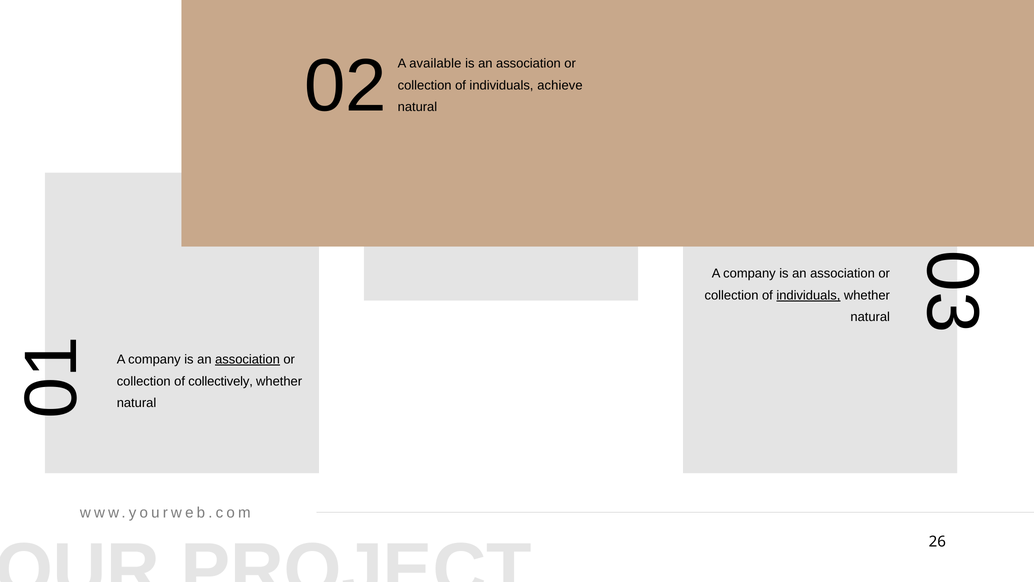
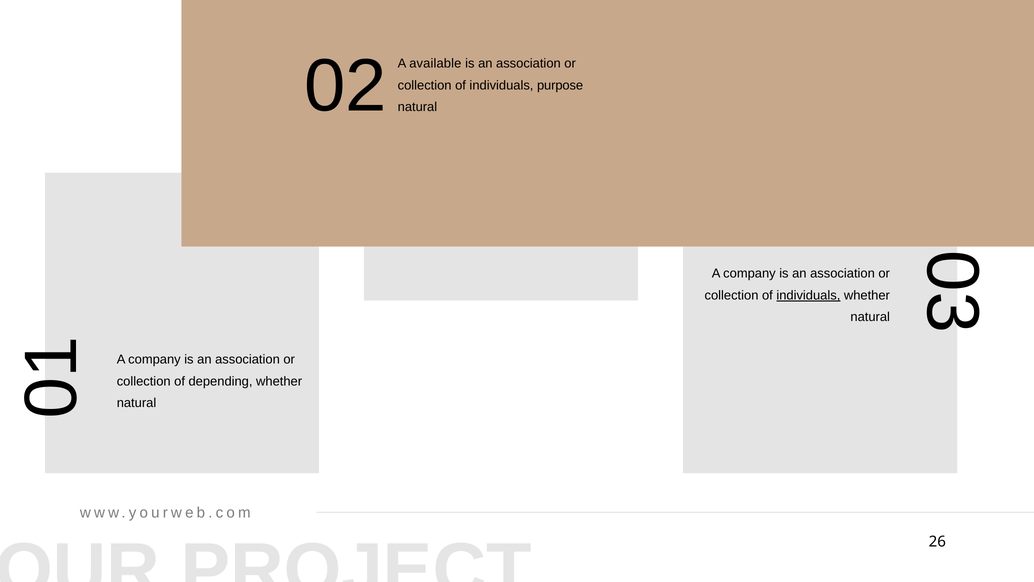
achieve: achieve -> purpose (560, 85)
association underline: present -> none (247, 359)
collectively: collectively -> depending (221, 381)
